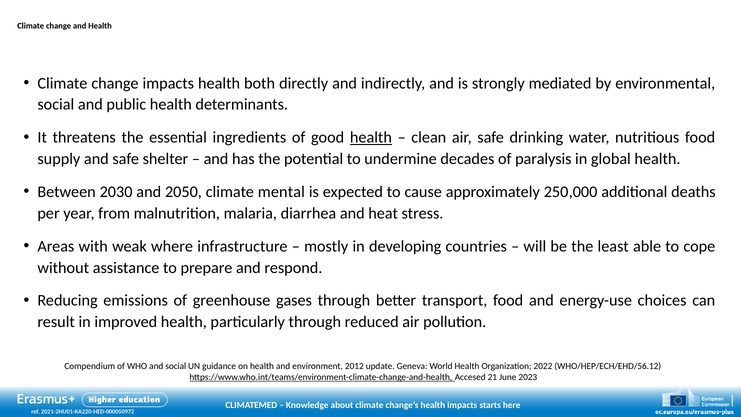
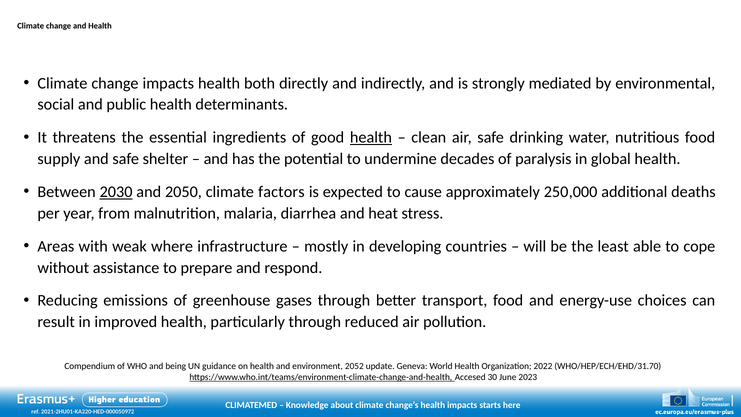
2030 underline: none -> present (116, 192)
mental: mental -> factors (281, 192)
and social: social -> being (176, 366)
2012: 2012 -> 2052 (354, 366)
WHO/HEP/ECH/EHD/56.12: WHO/HEP/ECH/EHD/56.12 -> WHO/HEP/ECH/EHD/31.70 (608, 366)
21: 21 -> 30 (492, 377)
